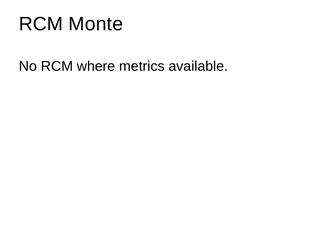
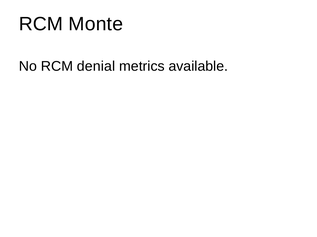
where: where -> denial (96, 66)
